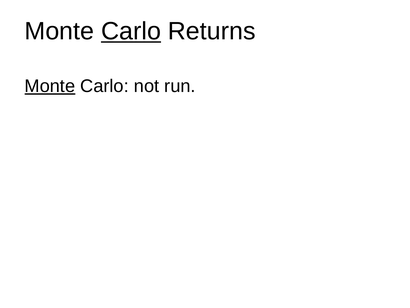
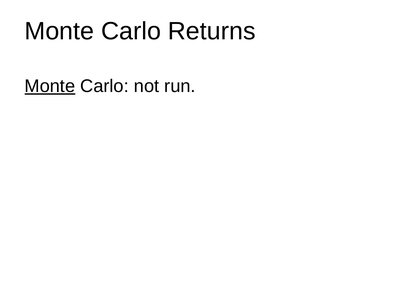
Carlo underline: present -> none (131, 31)
